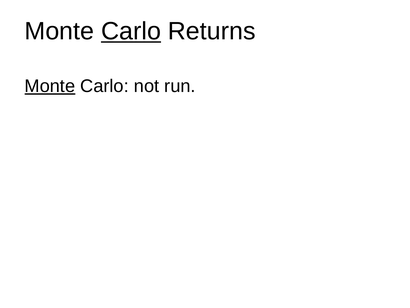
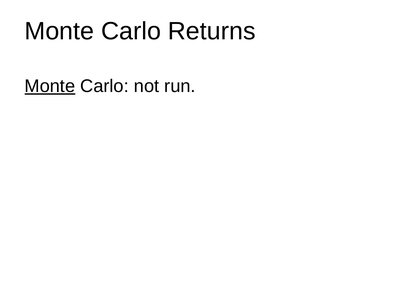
Carlo underline: present -> none (131, 31)
